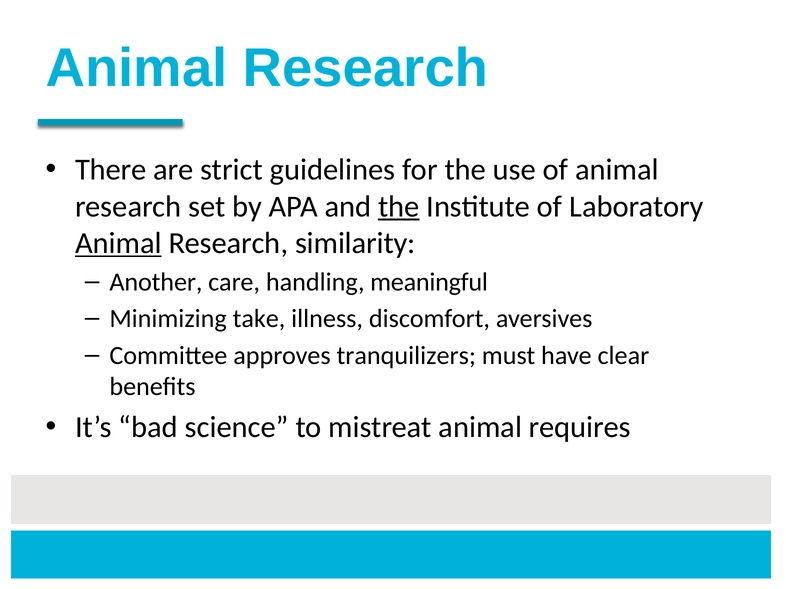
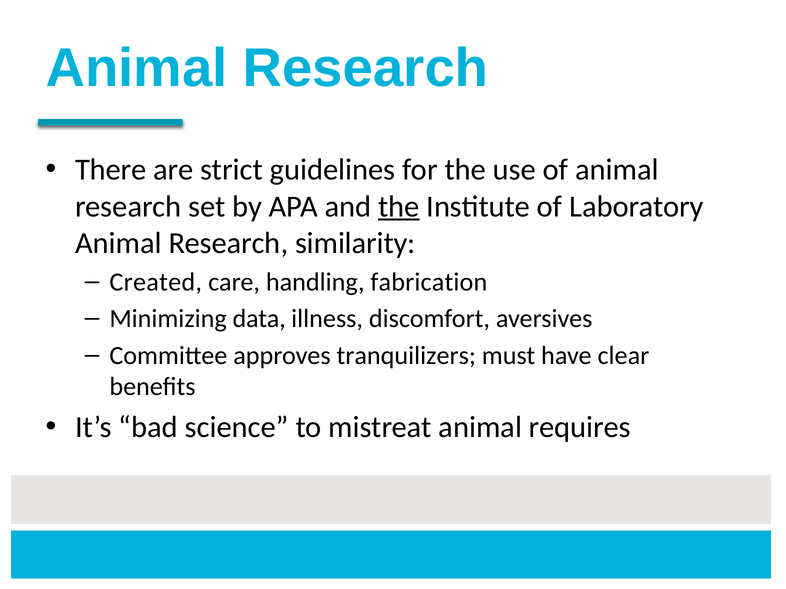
Animal underline: present -> none (118, 243)
Another: Another -> Created (156, 282)
meaningful: meaningful -> fabrication (429, 282)
take: take -> data (259, 319)
